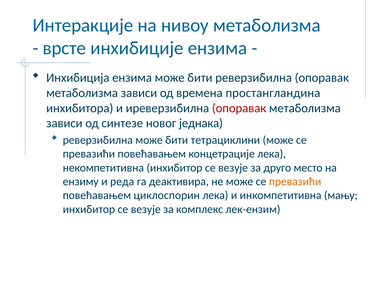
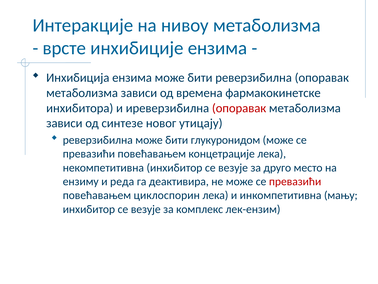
простангландина: простангландина -> фармакокинетске (273, 93)
једнака: једнака -> утицају (201, 123)
тетрациклини: тетрациклини -> глукуронидом (226, 140)
превазићи colour: orange -> red (295, 181)
